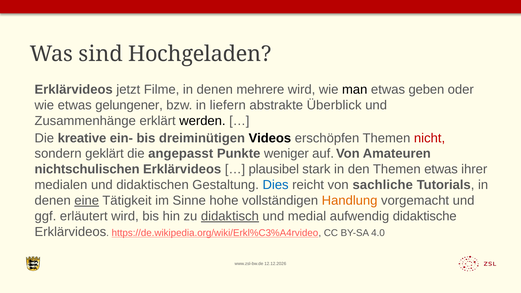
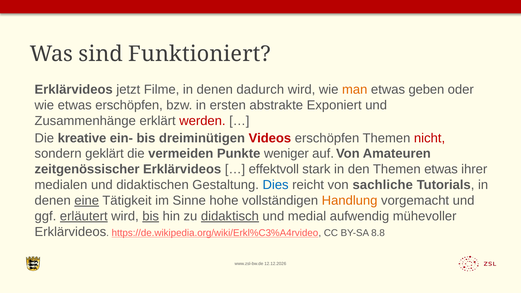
Hochgeladen: Hochgeladen -> Funktioniert (200, 54)
mehrere: mehrere -> dadurch (260, 90)
man colour: black -> orange (355, 90)
etwas gelungener: gelungener -> erschöpfen (129, 105)
liefern: liefern -> ersten (228, 105)
Überblick: Überblick -> Exponiert (334, 105)
werden colour: black -> red (202, 121)
Videos colour: black -> red (270, 138)
angepasst: angepasst -> vermeiden (181, 154)
nichtschulischen: nichtschulischen -> zeitgenössischer (87, 169)
plausibel: plausibel -> effektvoll (274, 169)
erläutert underline: none -> present (84, 216)
bis underline: none -> present (151, 216)
didaktische: didaktische -> mühevoller (425, 216)
4.0: 4.0 -> 8.8 (378, 233)
